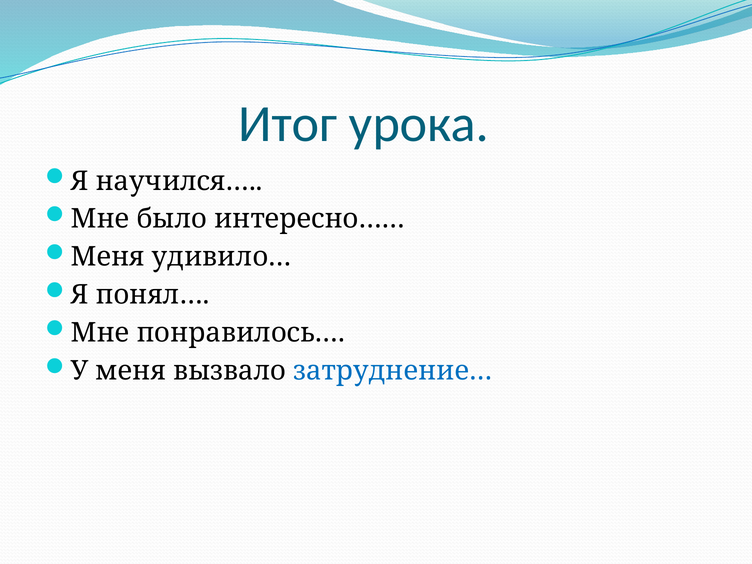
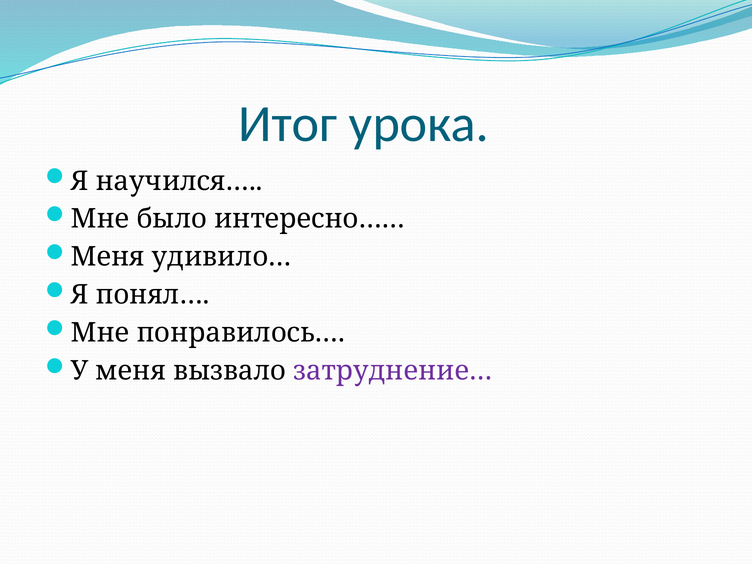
затруднение… colour: blue -> purple (393, 371)
